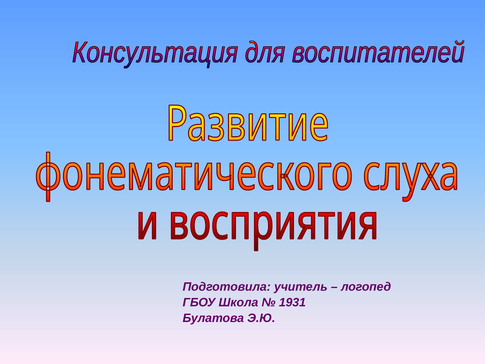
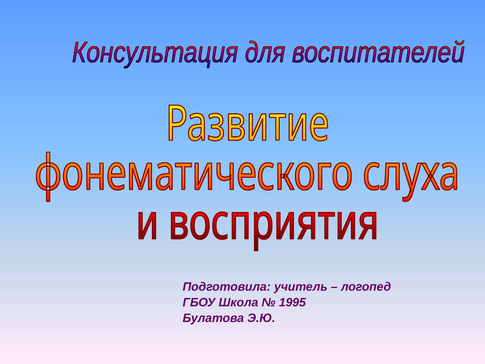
1931: 1931 -> 1995 (292, 302)
